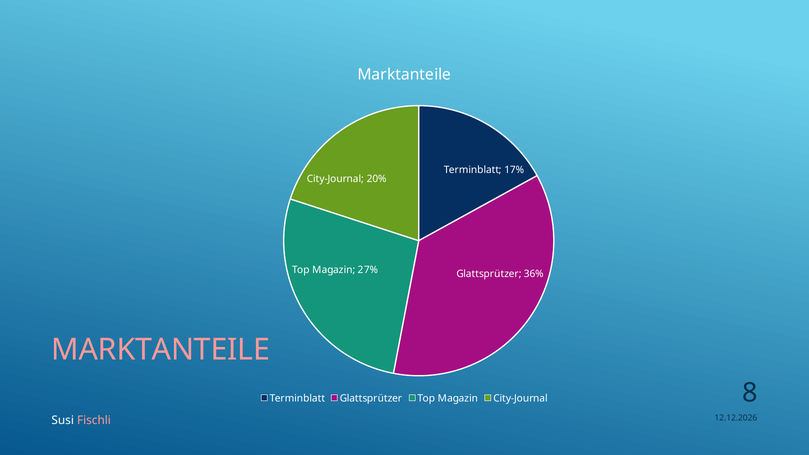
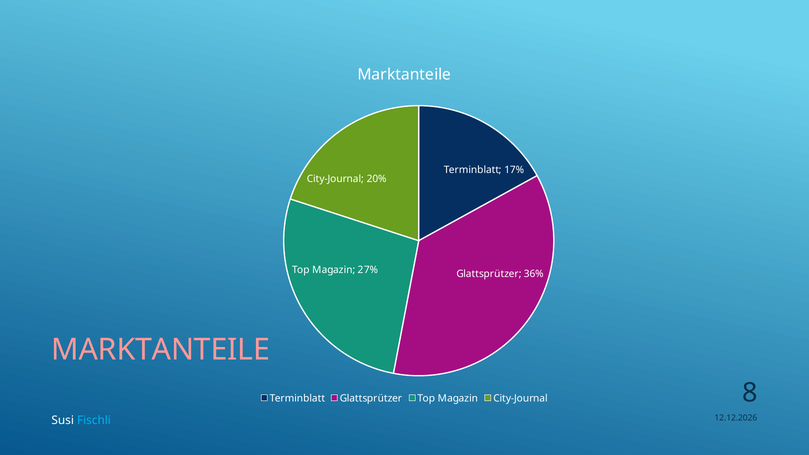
Fischli colour: pink -> light blue (94, 420)
